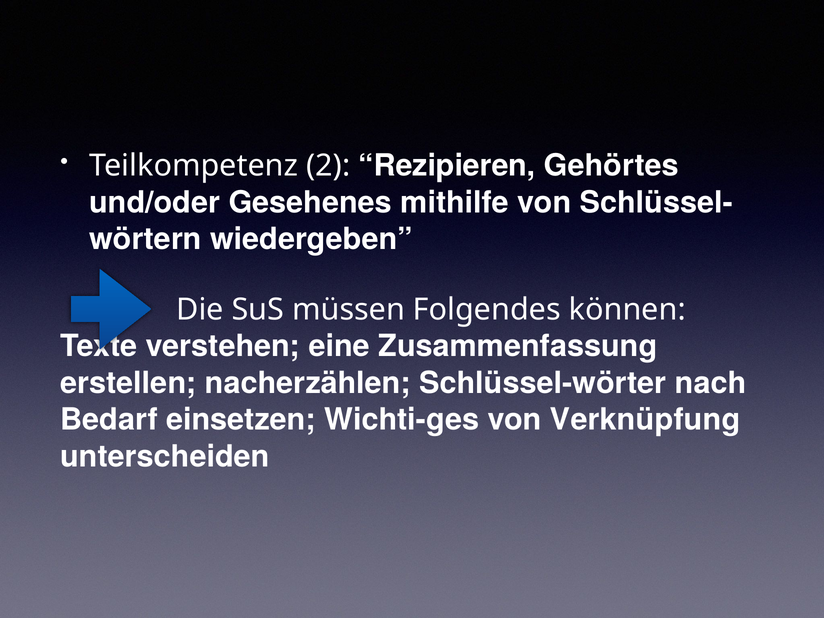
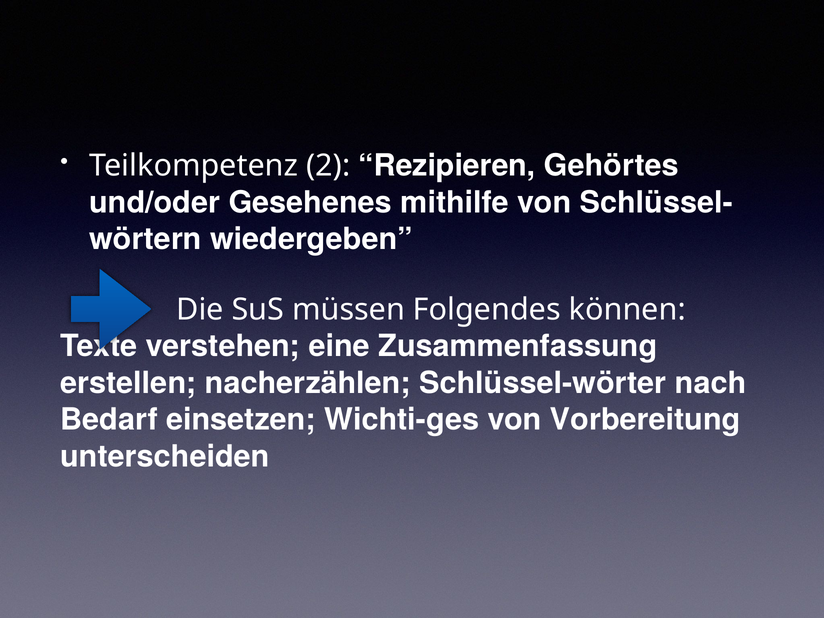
Verknüpfung: Verknüpfung -> Vorbereitung (645, 420)
